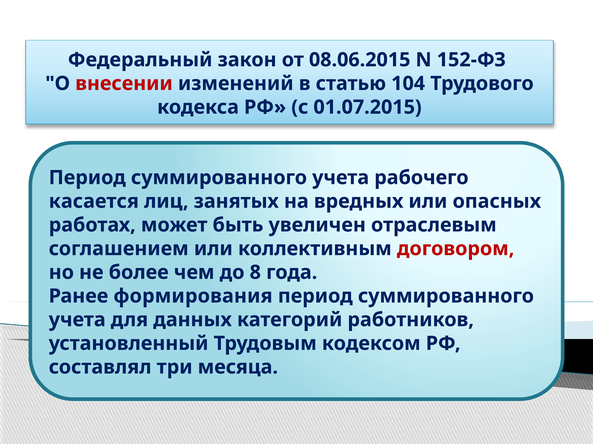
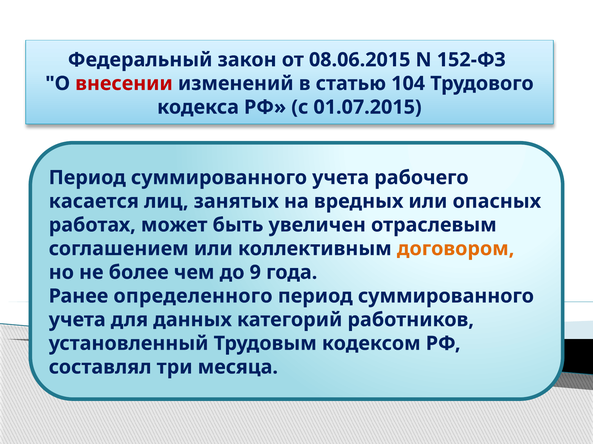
договором colour: red -> orange (456, 249)
8: 8 -> 9 (255, 273)
формирования: формирования -> определенного (193, 297)
